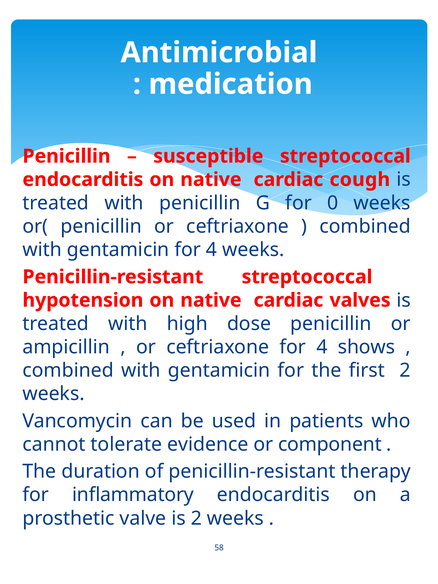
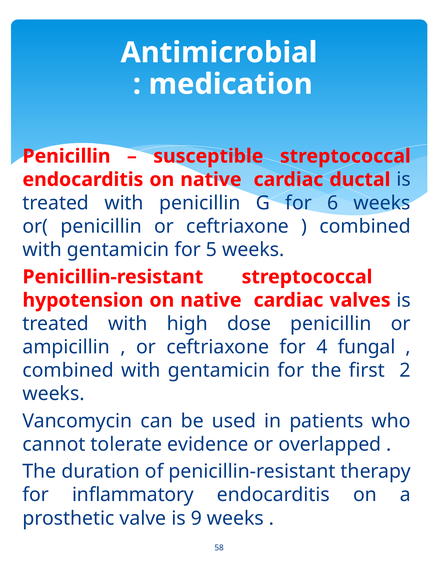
cough: cough -> ductal (360, 180)
0: 0 -> 6 (333, 203)
gentamicin for 4: 4 -> 5 (212, 250)
shows: shows -> fungal (367, 347)
component: component -> overlapped (330, 444)
is 2: 2 -> 9 (196, 518)
